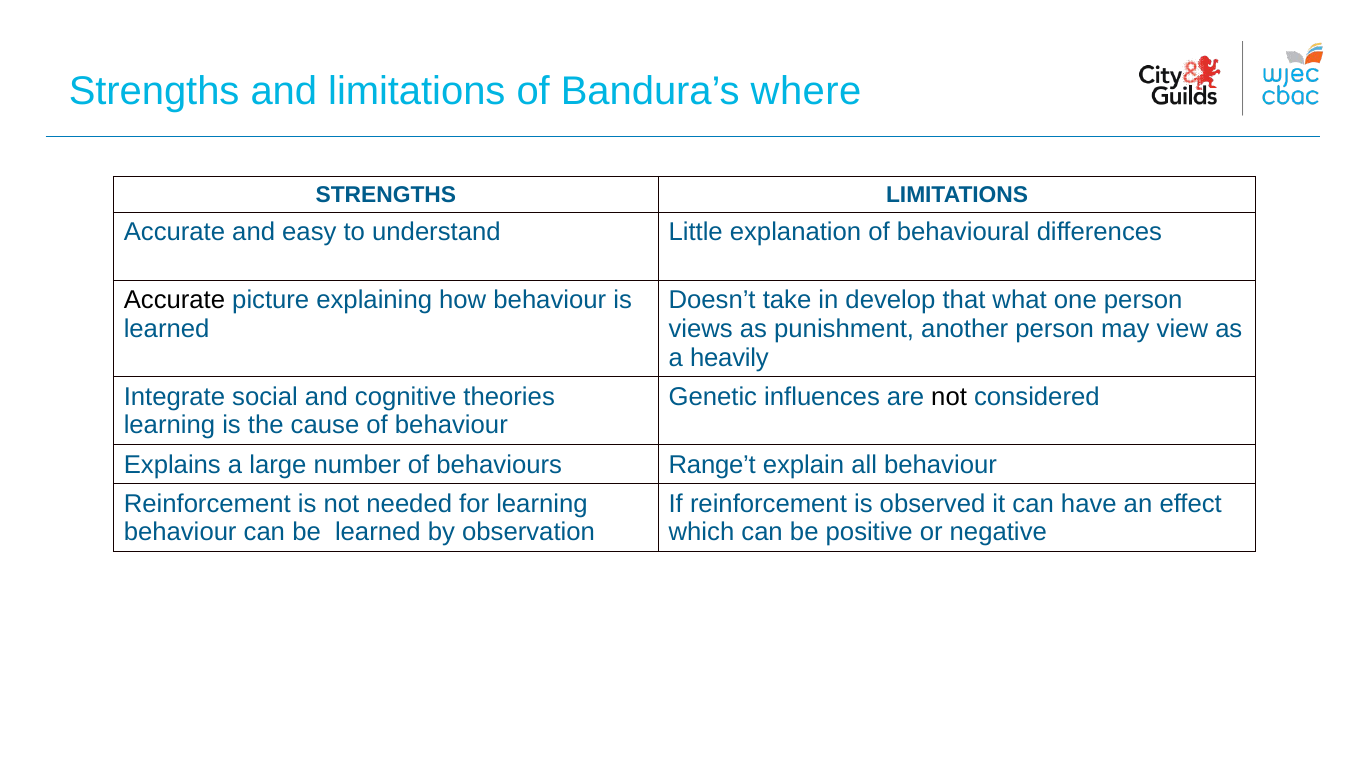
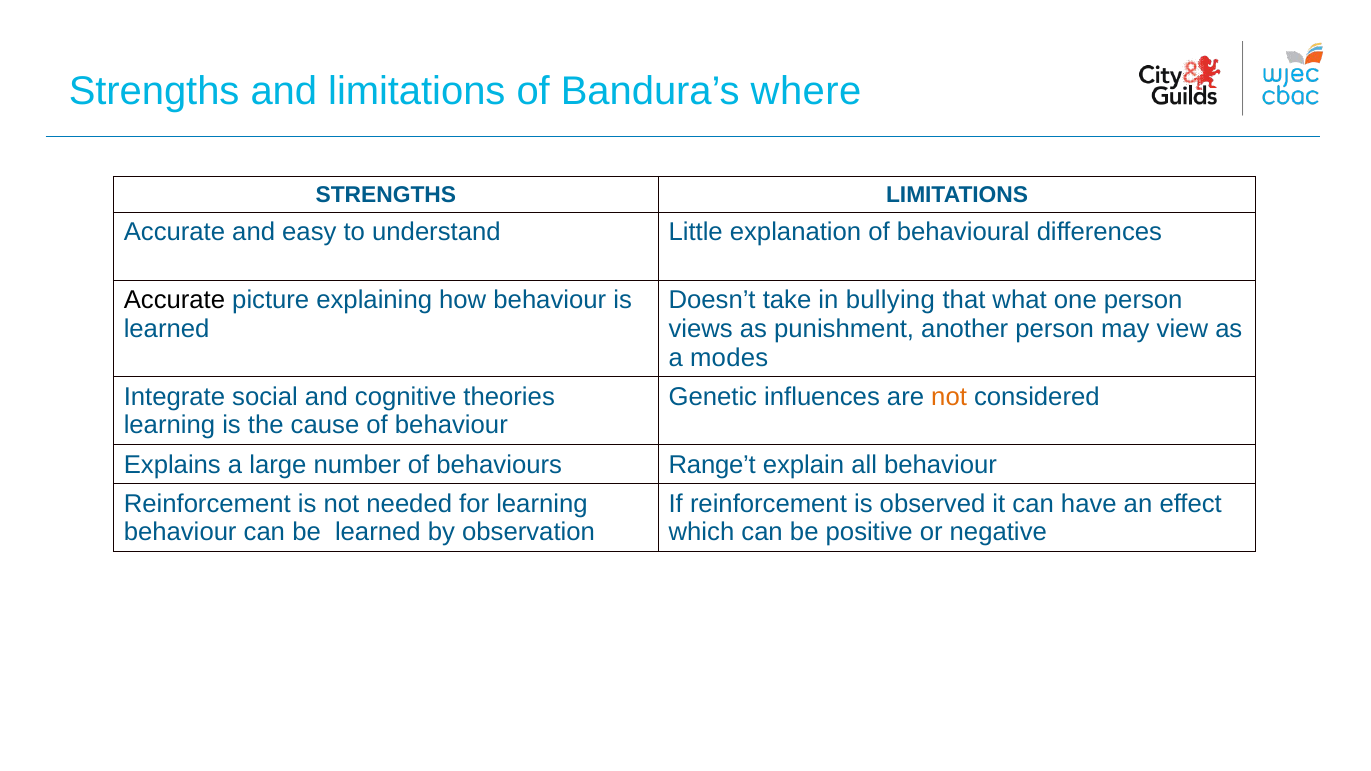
develop: develop -> bullying (890, 300)
heavily: heavily -> modes (729, 358)
not colour: black -> orange (949, 397)
